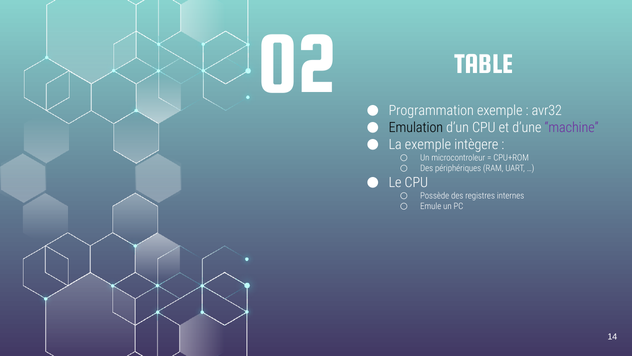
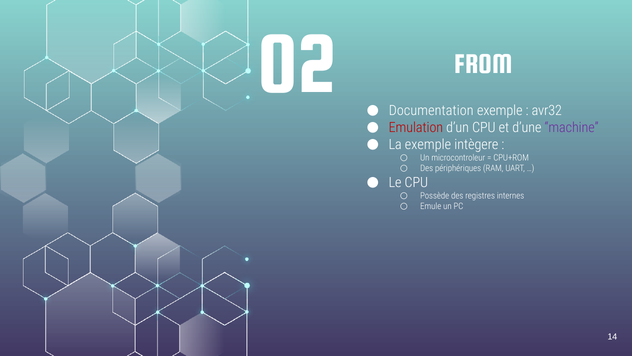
TABLE: TABLE -> FROM (483, 63)
Programmation: Programmation -> Documentation (431, 110)
Emulation colour: black -> red (416, 127)
